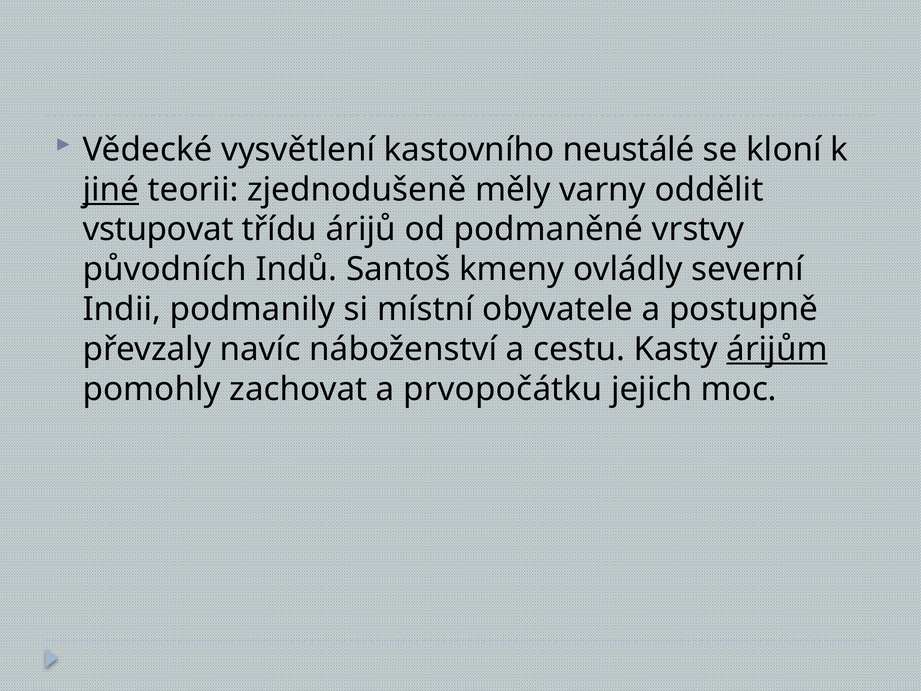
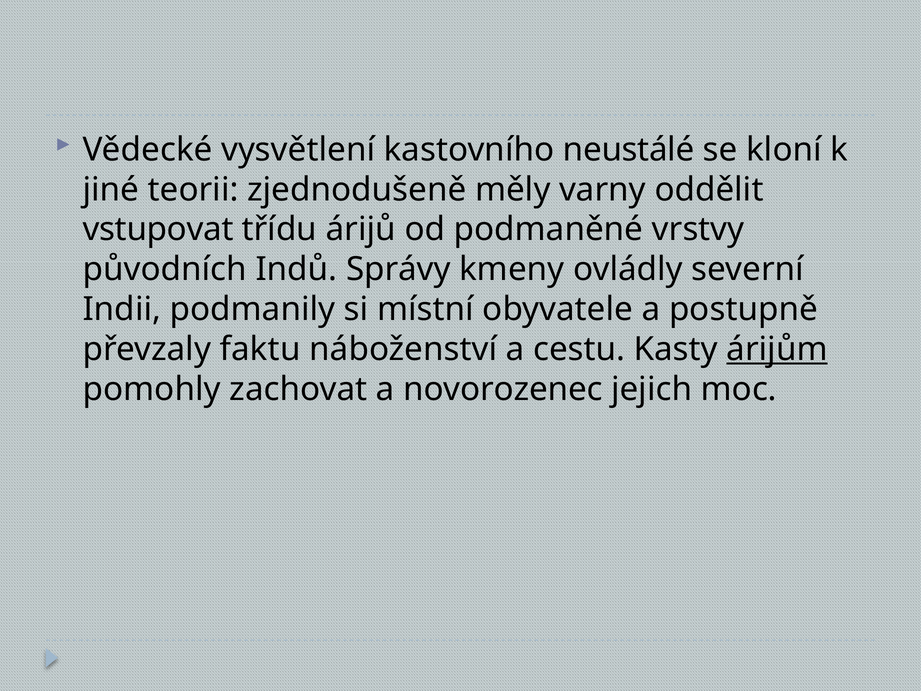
jiné underline: present -> none (111, 190)
Santoš: Santoš -> Správy (398, 269)
navíc: navíc -> faktu (260, 349)
prvopočátku: prvopočátku -> novorozenec (503, 389)
